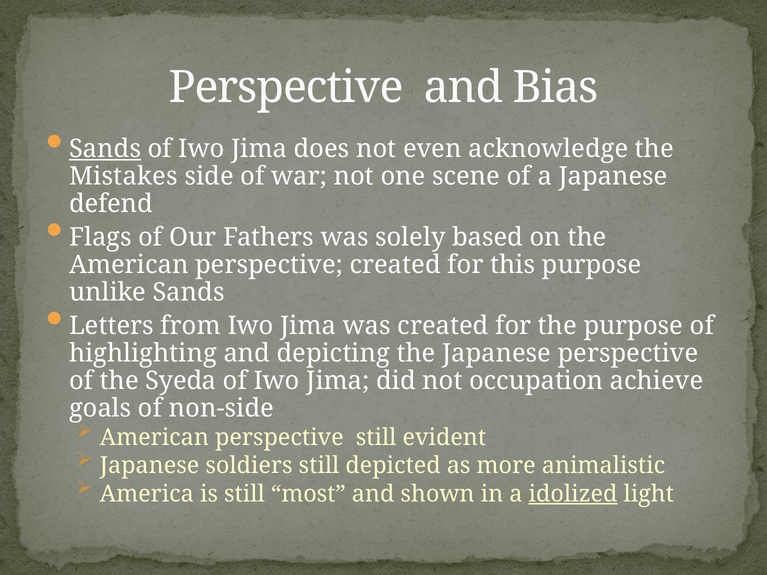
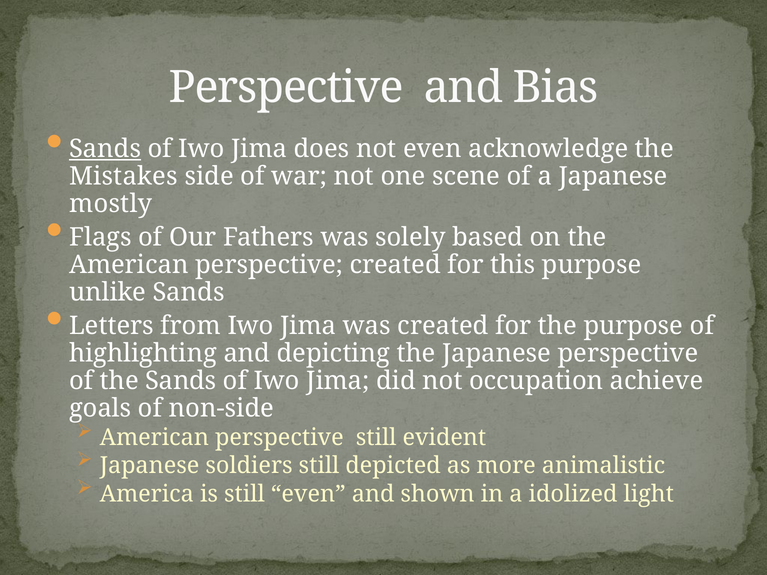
defend: defend -> mostly (111, 204)
the Syeda: Syeda -> Sands (181, 381)
still most: most -> even (308, 494)
idolized underline: present -> none (573, 494)
